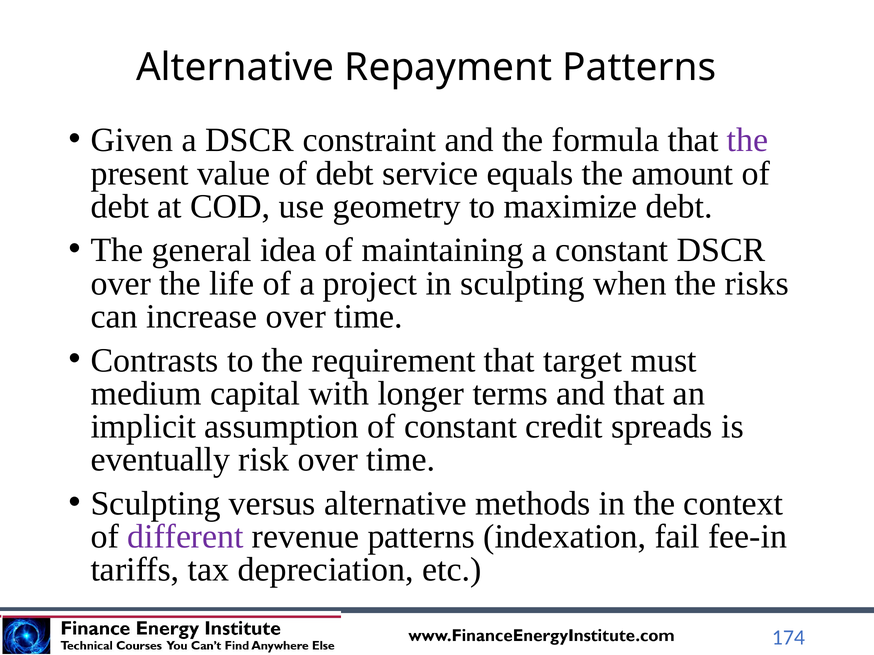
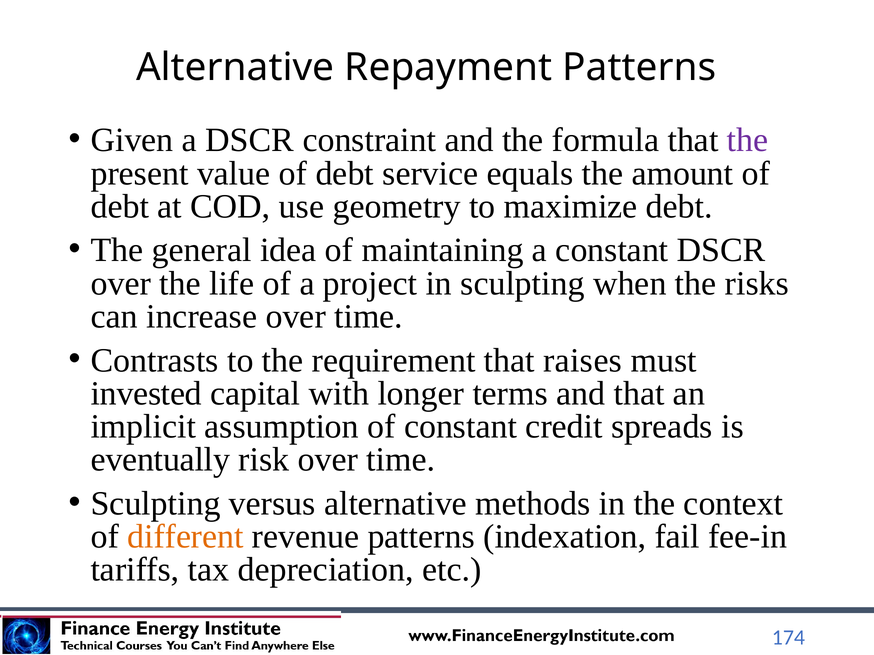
target: target -> raises (583, 361)
medium: medium -> invested (146, 394)
different colour: purple -> orange (185, 537)
